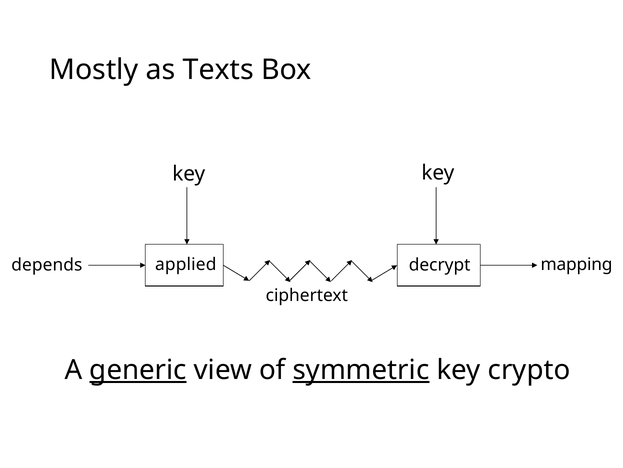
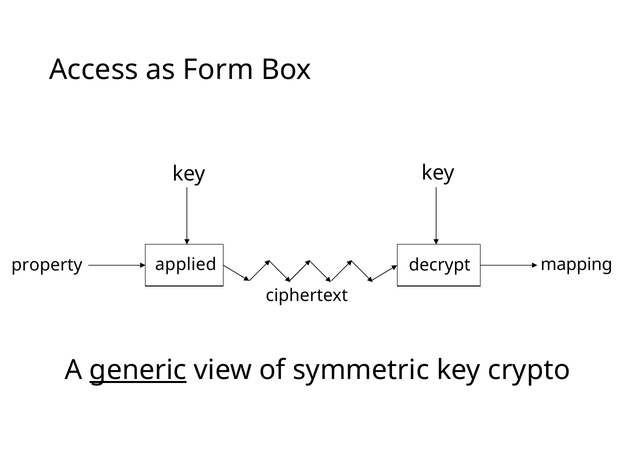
Mostly: Mostly -> Access (94, 70)
Texts: Texts -> Form (218, 70)
depends: depends -> property (47, 265)
symmetric underline: present -> none (361, 369)
